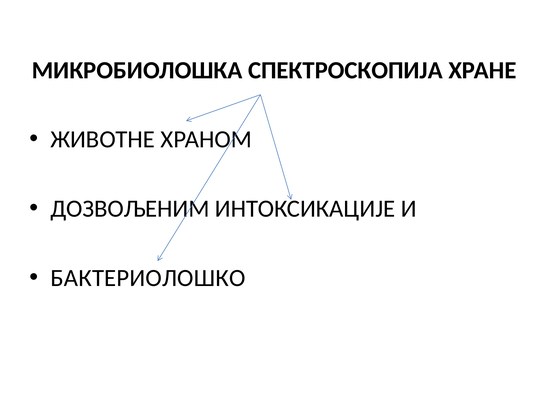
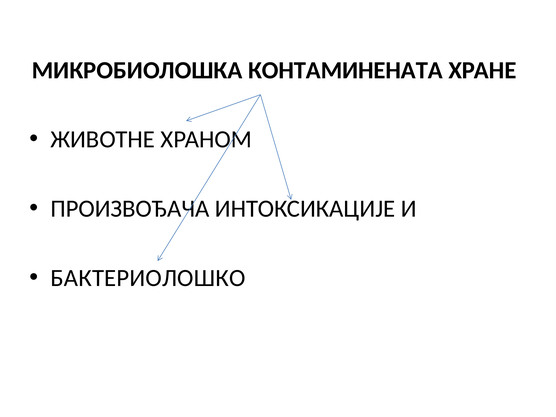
СПЕКТРОСКОПИЈА: СПЕКТРОСКОПИЈА -> КОНТАМИНЕНАТА (345, 70)
ДОЗВОЉЕНИМ: ДОЗВОЉЕНИМ -> ПРОИЗВОЂАЧА (130, 209)
